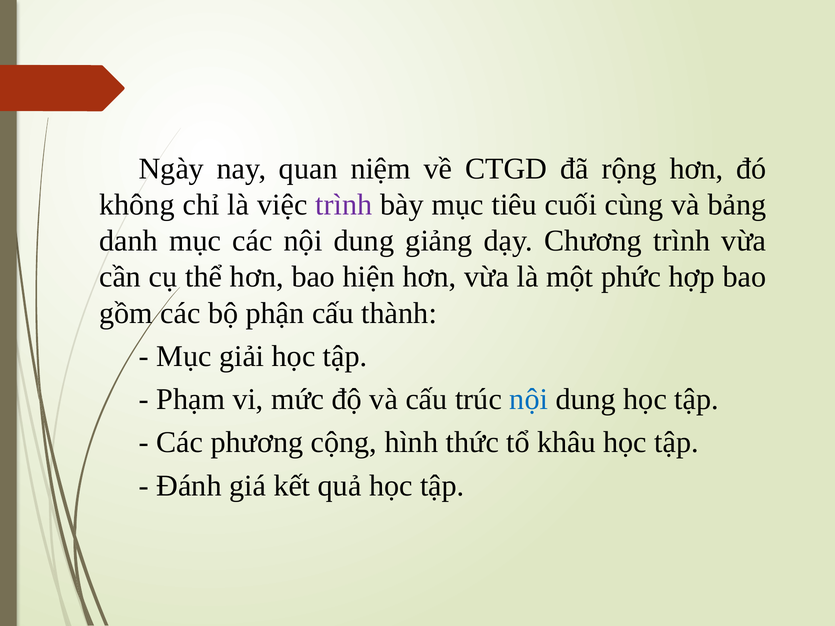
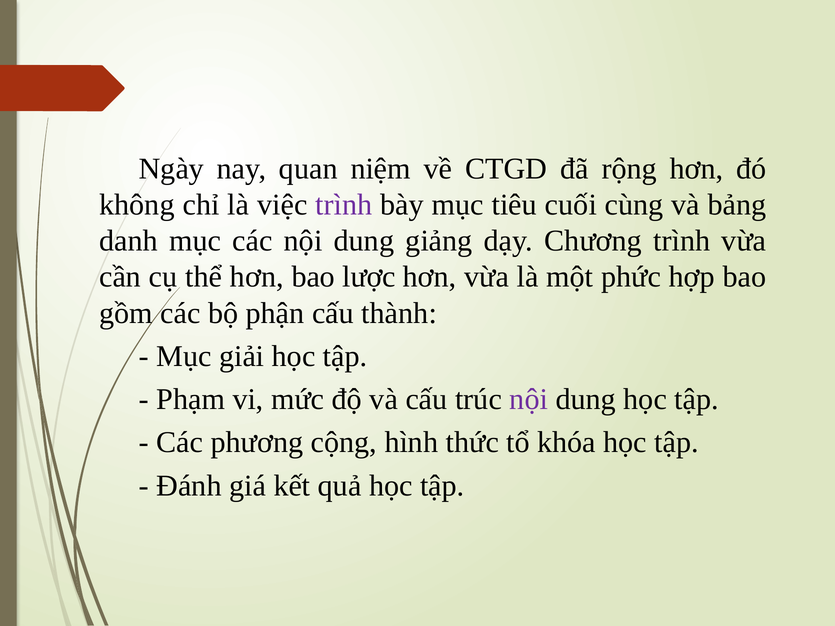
hiện: hiện -> lược (369, 277)
nội colour: blue -> purple (529, 400)
khâu: khâu -> khóa (567, 443)
